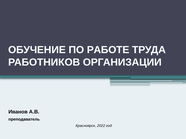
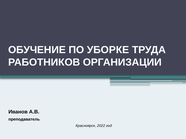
РАБОТЕ: РАБОТЕ -> УБОРКЕ (108, 50)
